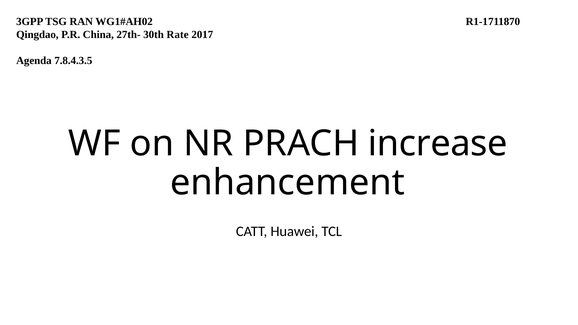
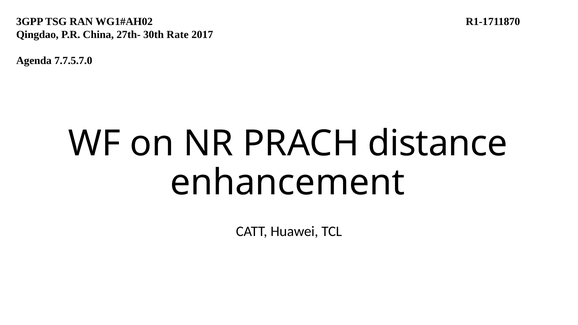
7.8.4.3.5: 7.8.4.3.5 -> 7.7.5.7.0 (73, 61)
increase: increase -> distance (438, 144)
